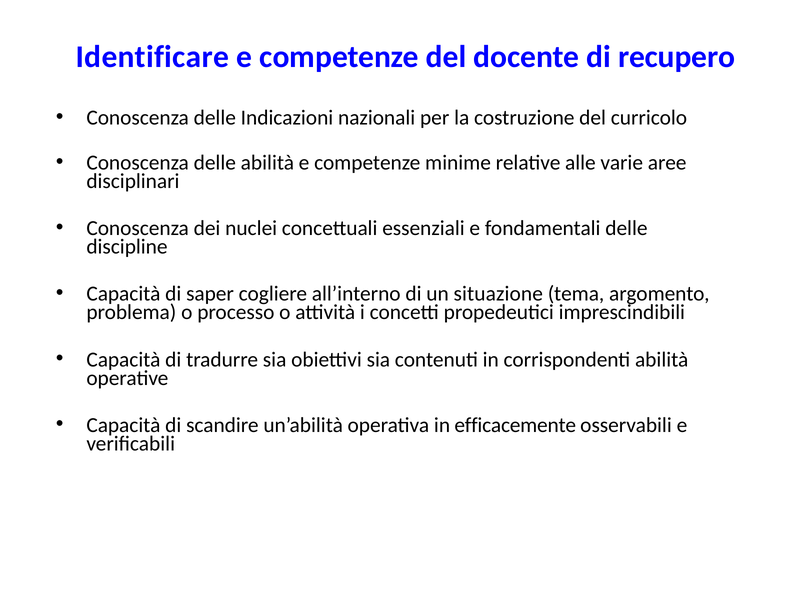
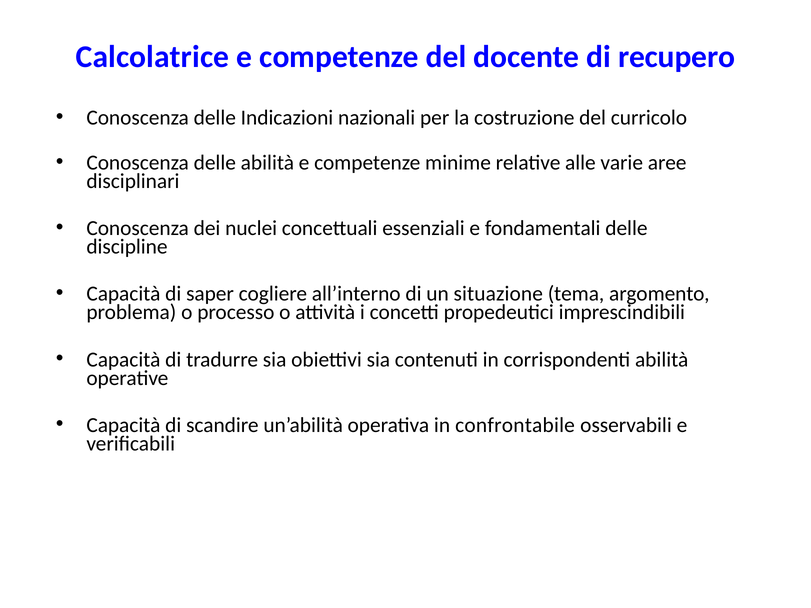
Identificare: Identificare -> Calcolatrice (153, 57)
efficacemente: efficacemente -> confrontabile (515, 425)
